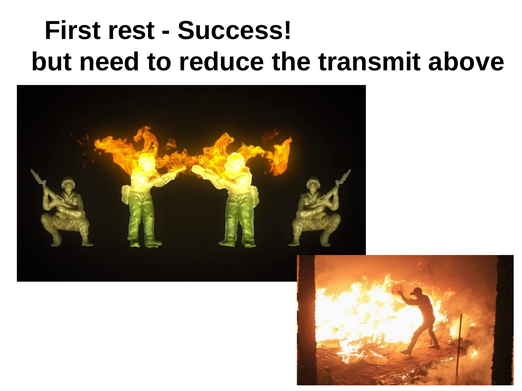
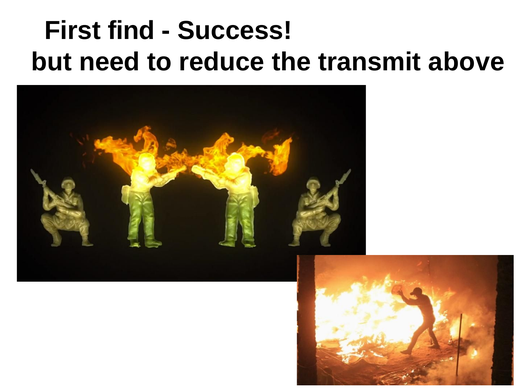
rest: rest -> find (131, 31)
